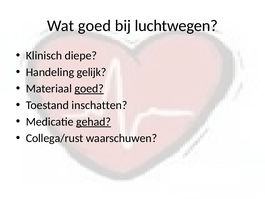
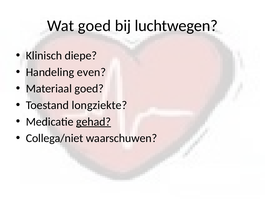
gelijk: gelijk -> even (91, 72)
goed underline: present -> none (89, 89)
inschatten: inschatten -> longziekte (99, 105)
Collega/rust: Collega/rust -> Collega/niet (55, 138)
